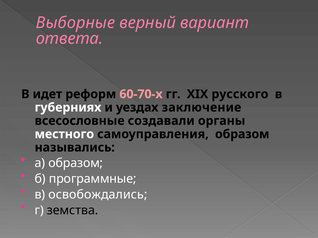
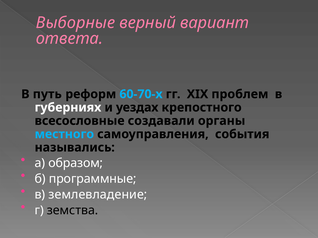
идет: идет -> путь (47, 94)
60-70-х colour: pink -> light blue (141, 94)
русского: русского -> проблем (240, 94)
заключение: заключение -> крепостного (202, 108)
местного colour: white -> light blue (64, 134)
самоуправления образом: образом -> события (242, 134)
освобождались: освобождались -> землевладение (98, 195)
